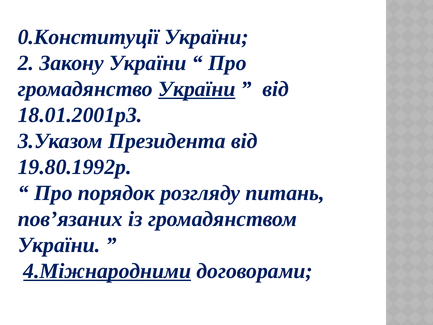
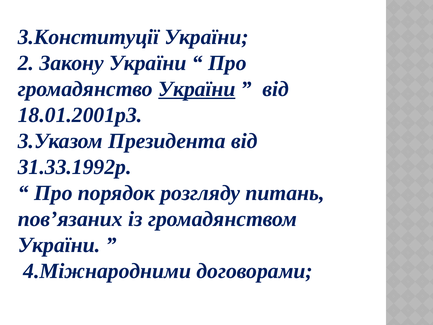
0.Конституції: 0.Конституції -> 3.Конституції (89, 37)
19.80.1992р: 19.80.1992р -> 31.33.1992р (75, 167)
4.Міжнародними underline: present -> none (107, 271)
